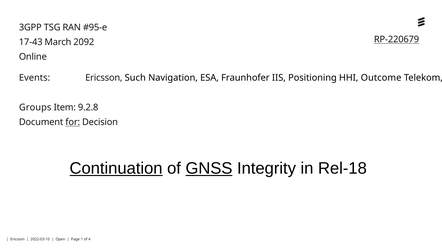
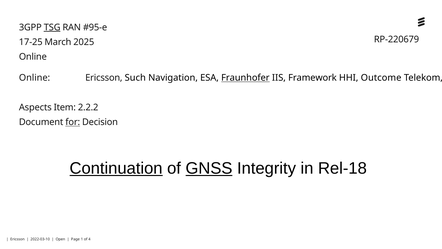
TSG underline: none -> present (52, 27)
RP-220679 underline: present -> none (397, 39)
17-43: 17-43 -> 17-25 (31, 42)
2092: 2092 -> 2025 (84, 42)
Events: Events -> Online (35, 78)
Fraunhofer underline: none -> present (245, 78)
Positioning: Positioning -> Framework (312, 78)
Groups: Groups -> Aspects (35, 107)
9.2.8: 9.2.8 -> 2.2.2 (88, 107)
